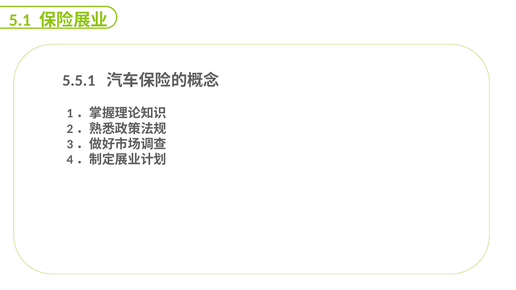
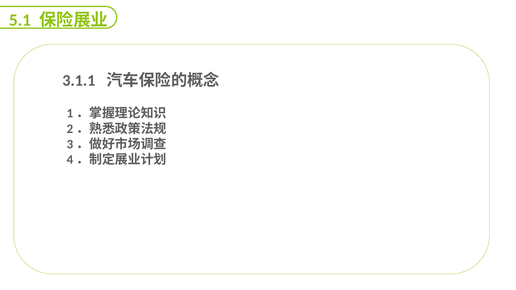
5.5.1: 5.5.1 -> 3.1.1 (79, 81)
